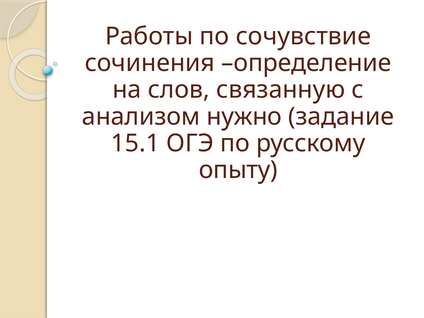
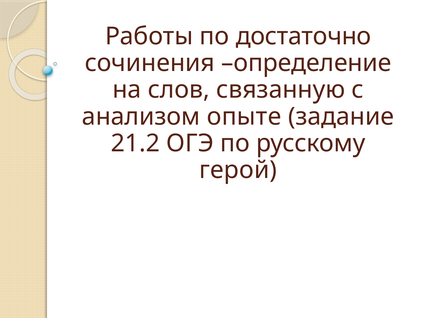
сочувствие: сочувствие -> достаточно (304, 36)
нужно: нужно -> опыте (244, 117)
15.1: 15.1 -> 21.2 (135, 143)
опыту: опыту -> герой (238, 170)
